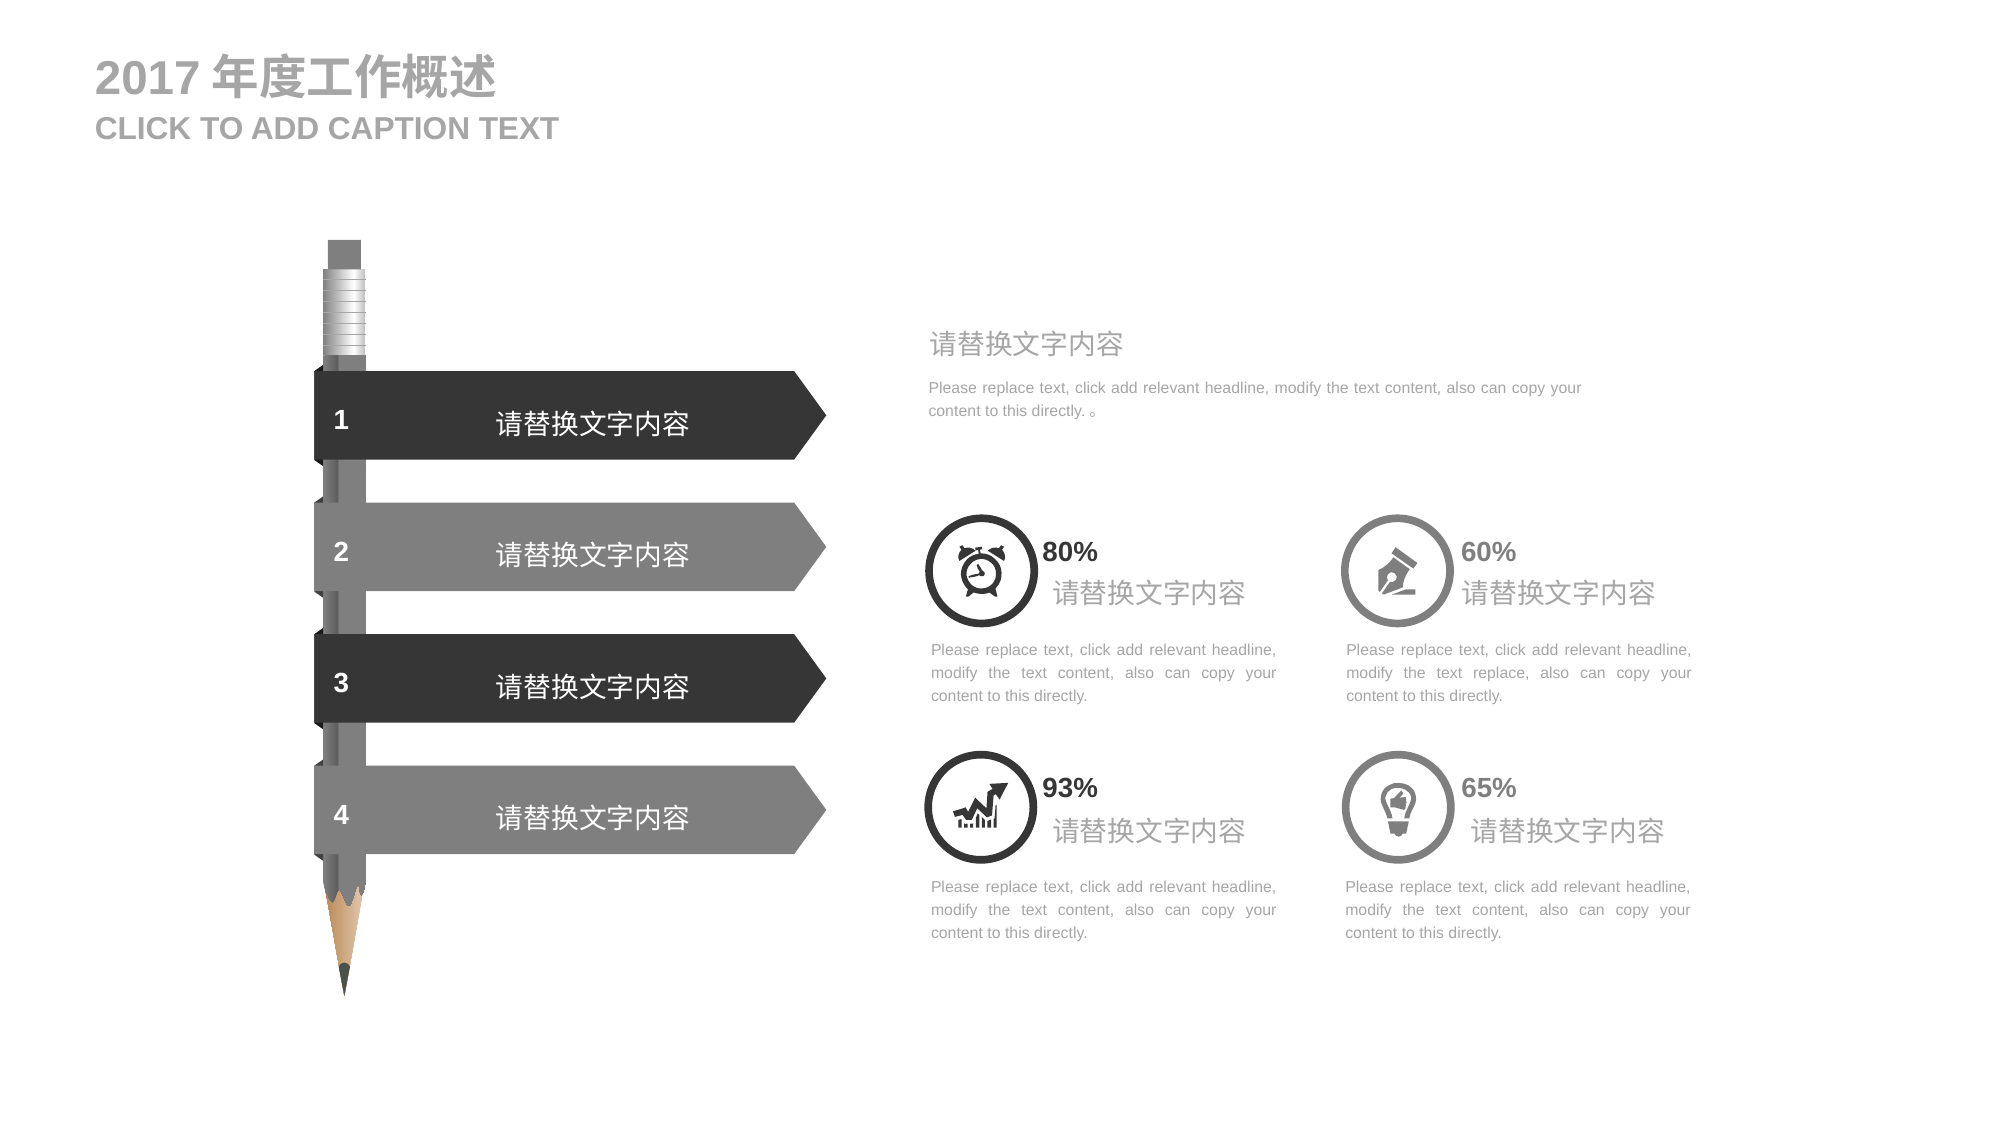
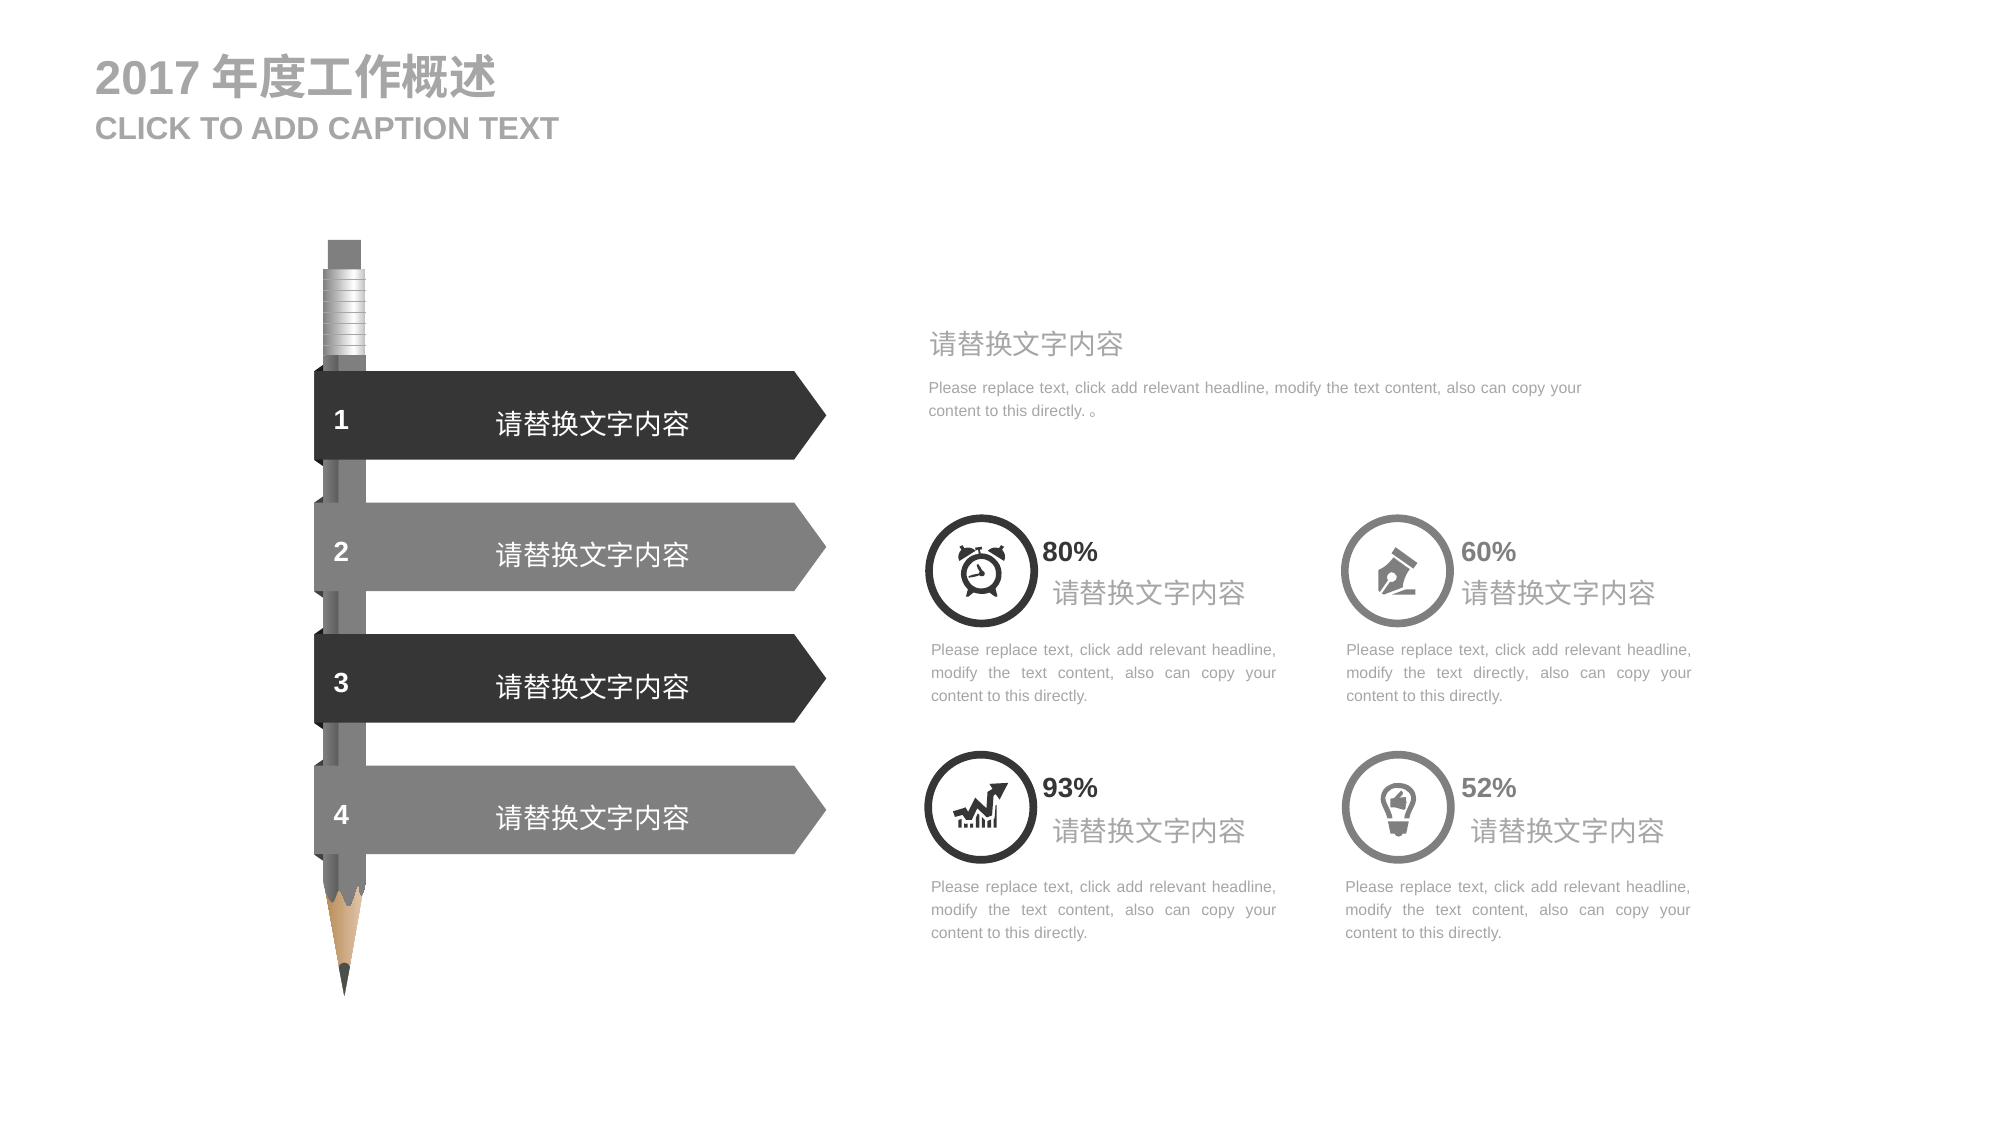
text replace: replace -> directly (1501, 673)
65%: 65% -> 52% (1489, 788)
